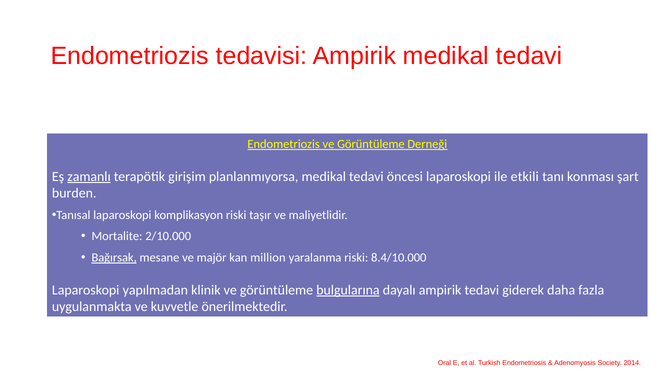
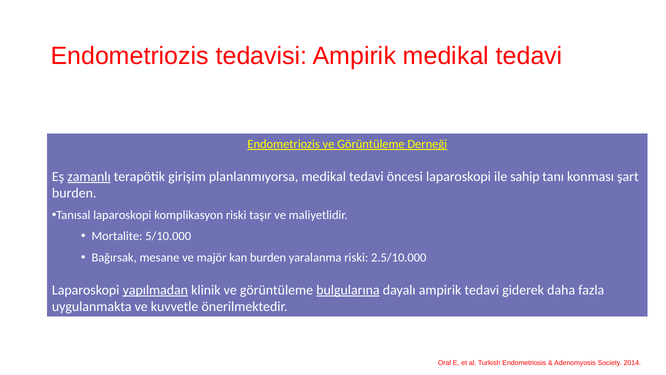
etkili: etkili -> sahip (525, 176)
2/10.000: 2/10.000 -> 5/10.000 (168, 236)
Bağırsak underline: present -> none (114, 257)
kan million: million -> burden (268, 257)
8.4/10.000: 8.4/10.000 -> 2.5/10.000 (399, 257)
yapılmadan underline: none -> present (155, 290)
